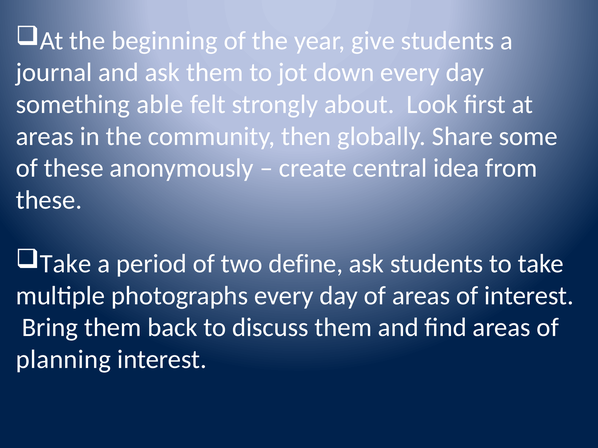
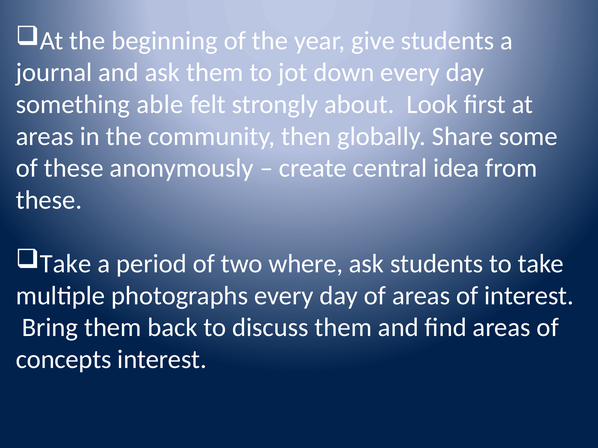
define: define -> where (306, 264)
planning: planning -> concepts (64, 360)
